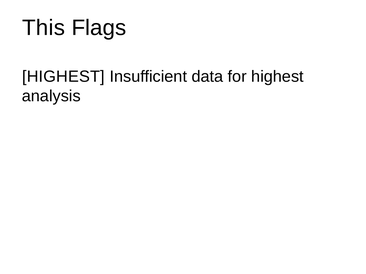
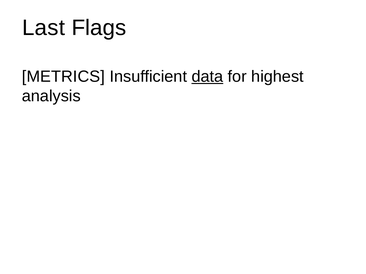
This: This -> Last (44, 28)
HIGHEST: HIGHEST -> METRICS (63, 77)
data underline: none -> present (207, 77)
